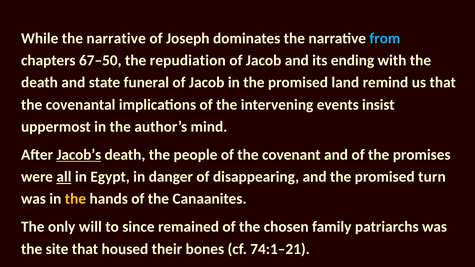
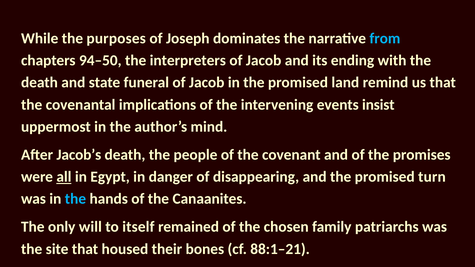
While the narrative: narrative -> purposes (116, 38)
67–50: 67–50 -> 94–50 (100, 61)
repudiation: repudiation -> interpreters (188, 61)
Jacob’s underline: present -> none (79, 155)
the colour: yellow -> light blue (75, 199)
since: since -> itself (138, 227)
74:1–21: 74:1–21 -> 88:1–21 (280, 249)
